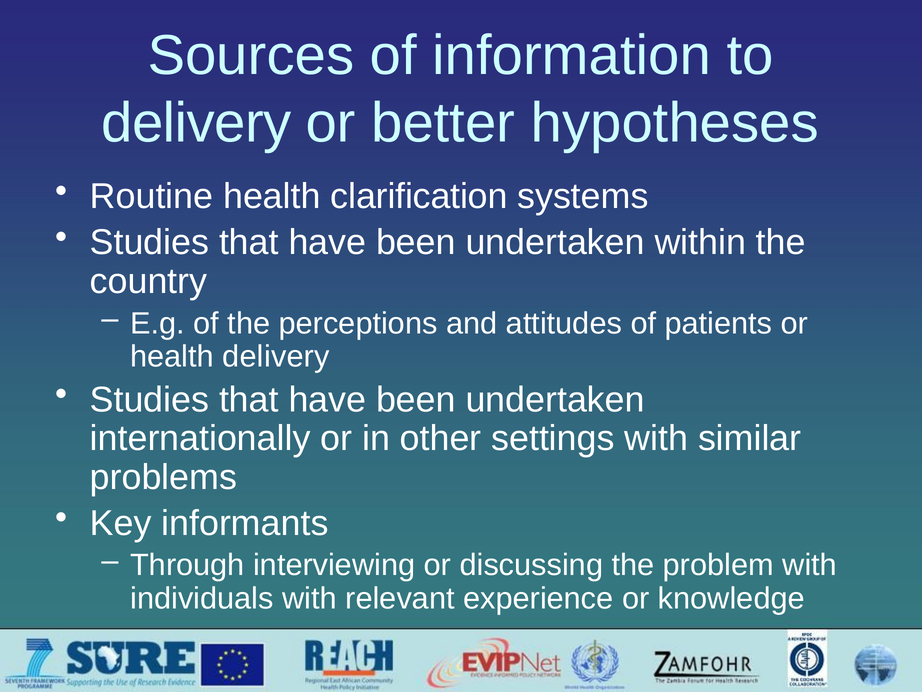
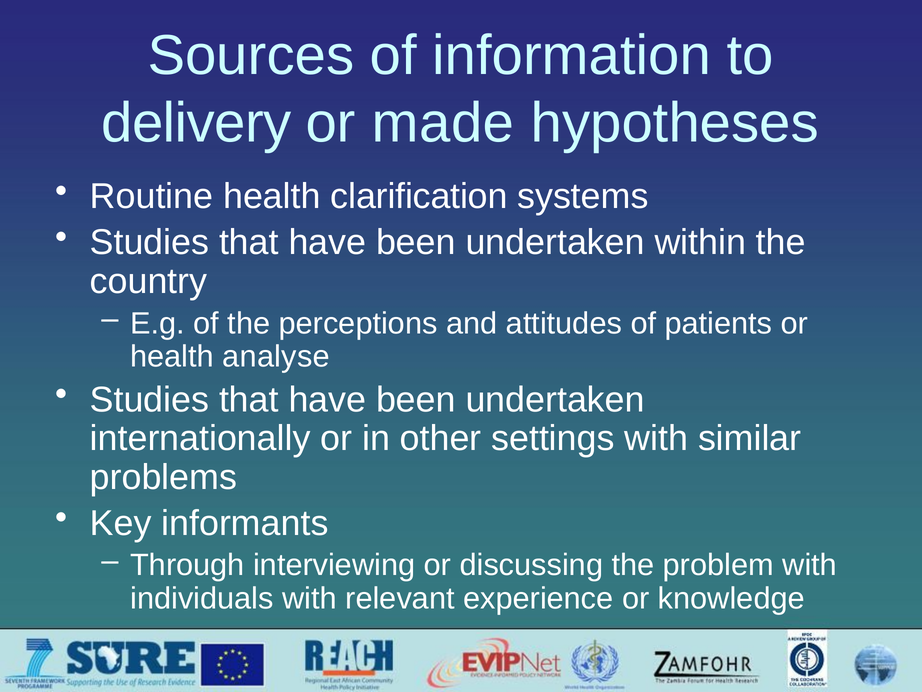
better: better -> made (443, 123)
health delivery: delivery -> analyse (276, 356)
